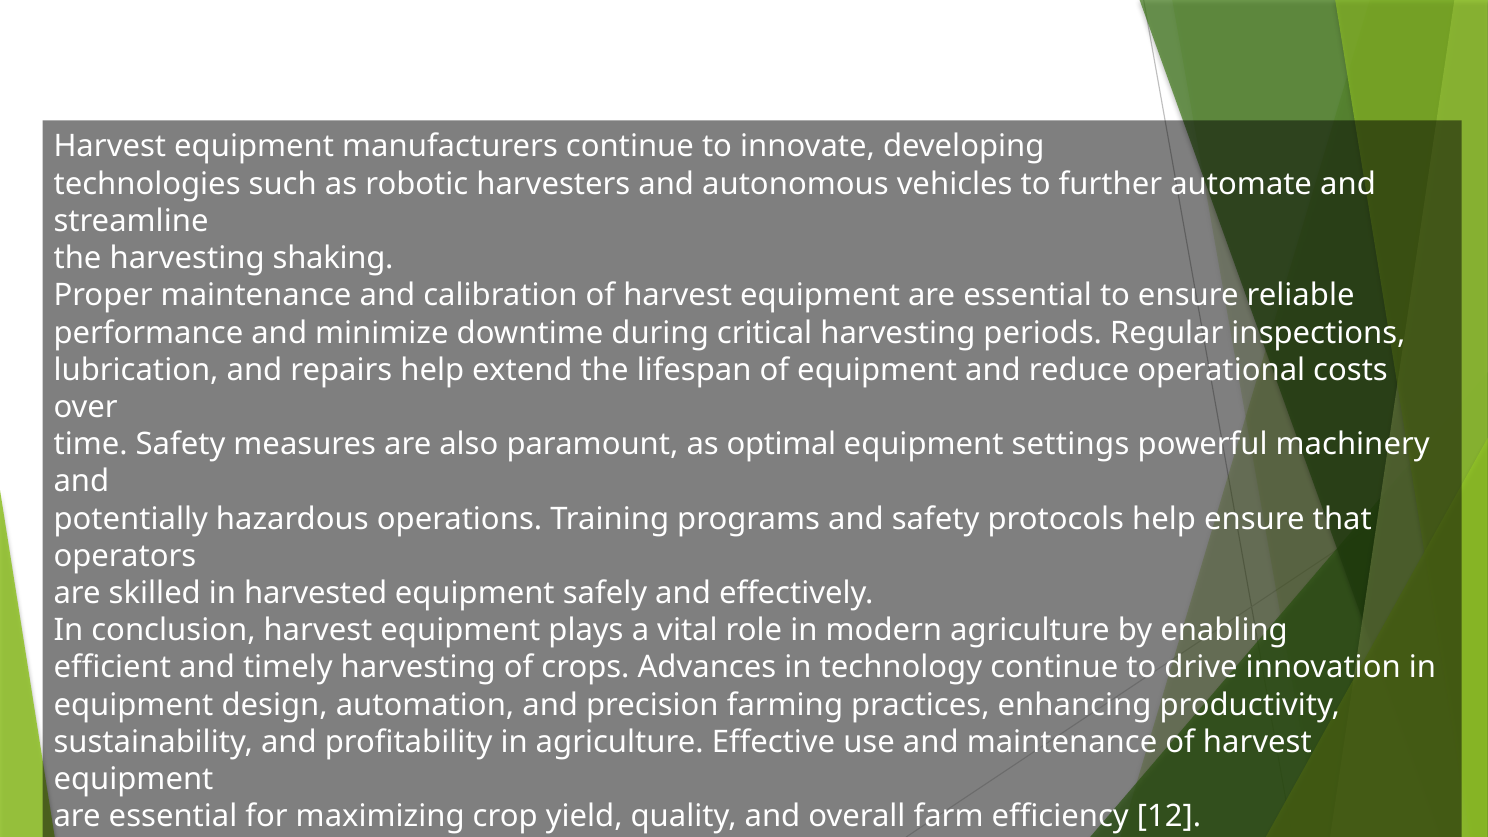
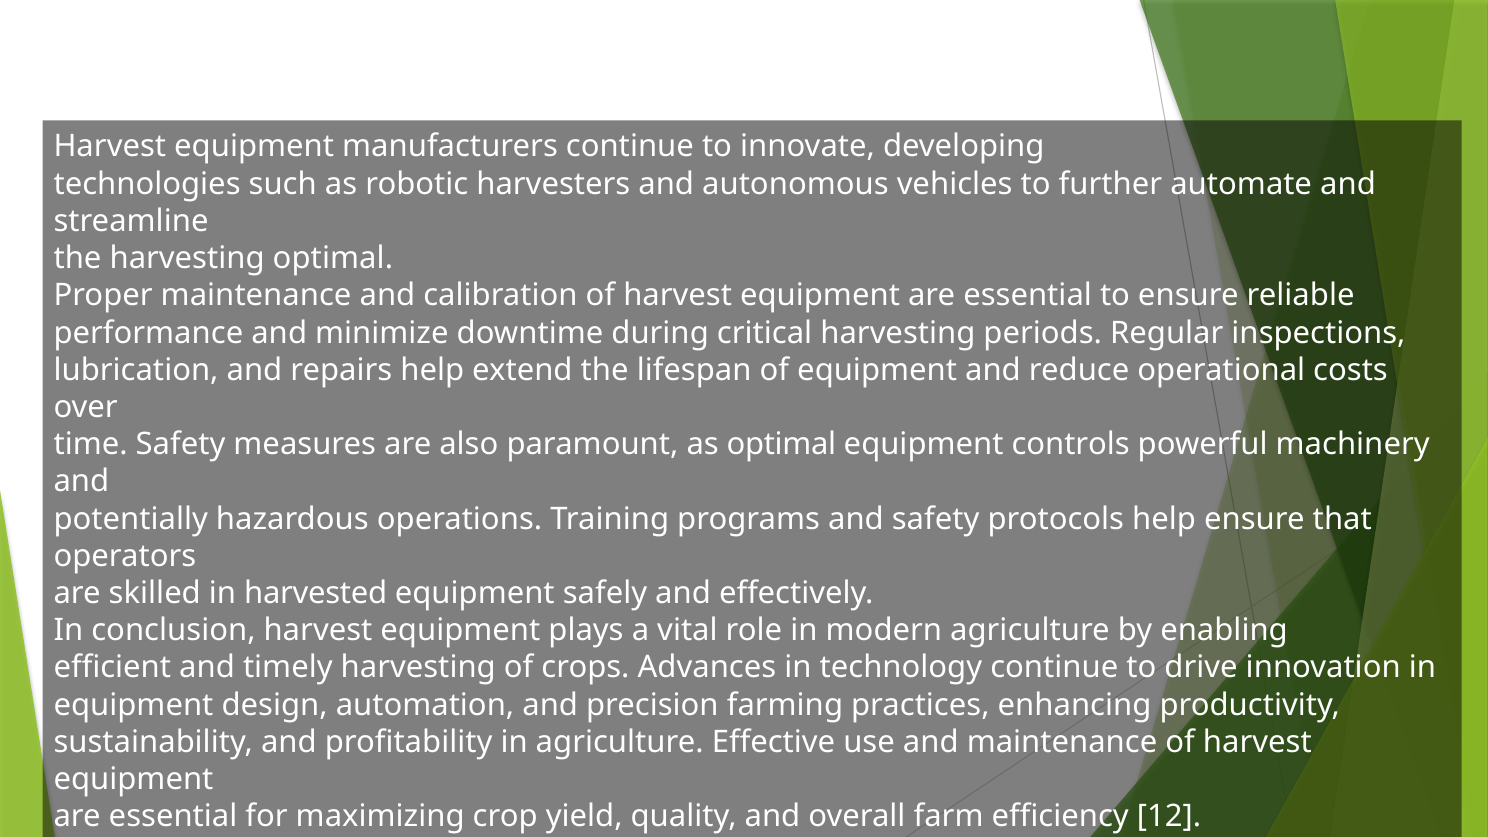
harvesting shaking: shaking -> optimal (333, 258)
settings: settings -> controls (1071, 444)
